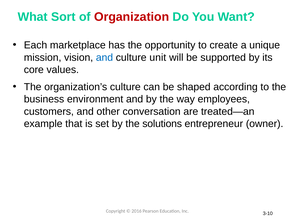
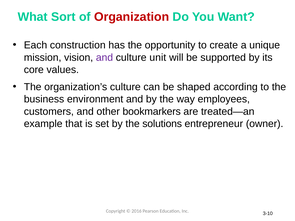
marketplace: marketplace -> construction (78, 45)
and colour: blue -> purple (104, 58)
conversation: conversation -> bookmarkers (152, 112)
